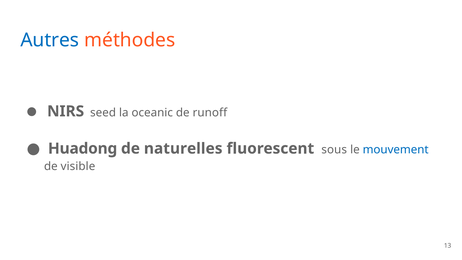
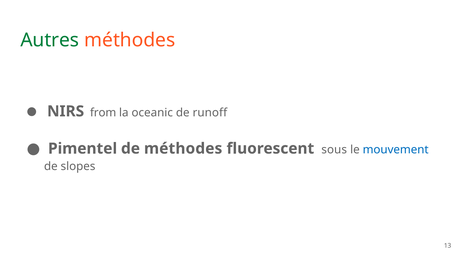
Autres colour: blue -> green (50, 40)
seed: seed -> from (103, 113)
Huadong: Huadong -> Pimentel (83, 148)
de naturelles: naturelles -> méthodes (183, 148)
visible: visible -> slopes (78, 166)
